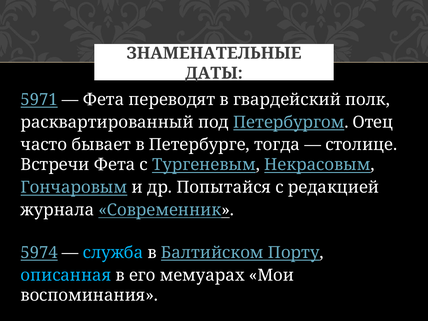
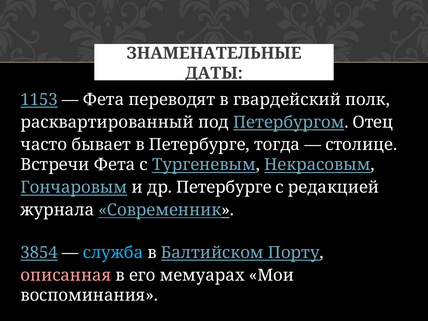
5971: 5971 -> 1153 (39, 100)
др Попытайся: Попытайся -> Петербурге (224, 187)
5974: 5974 -> 3854 (39, 253)
описанная colour: light blue -> pink (66, 275)
